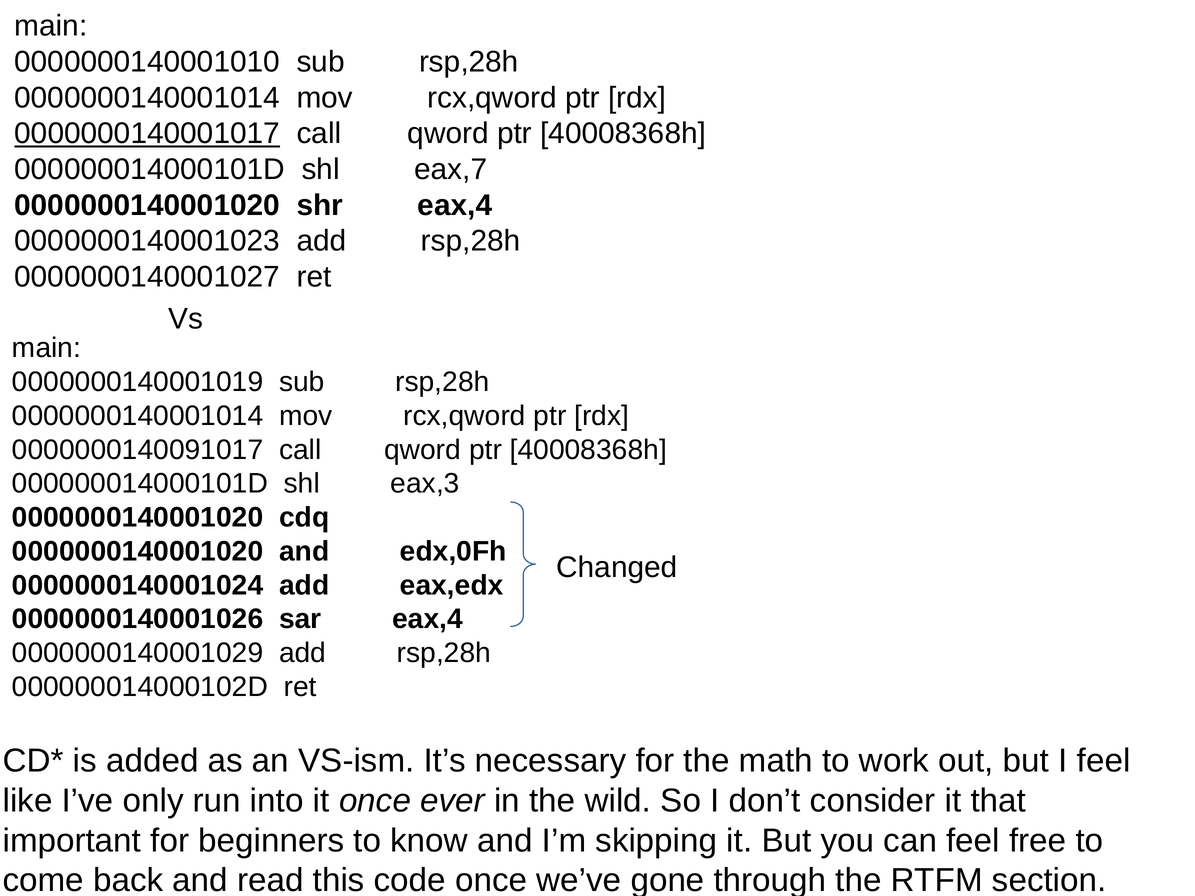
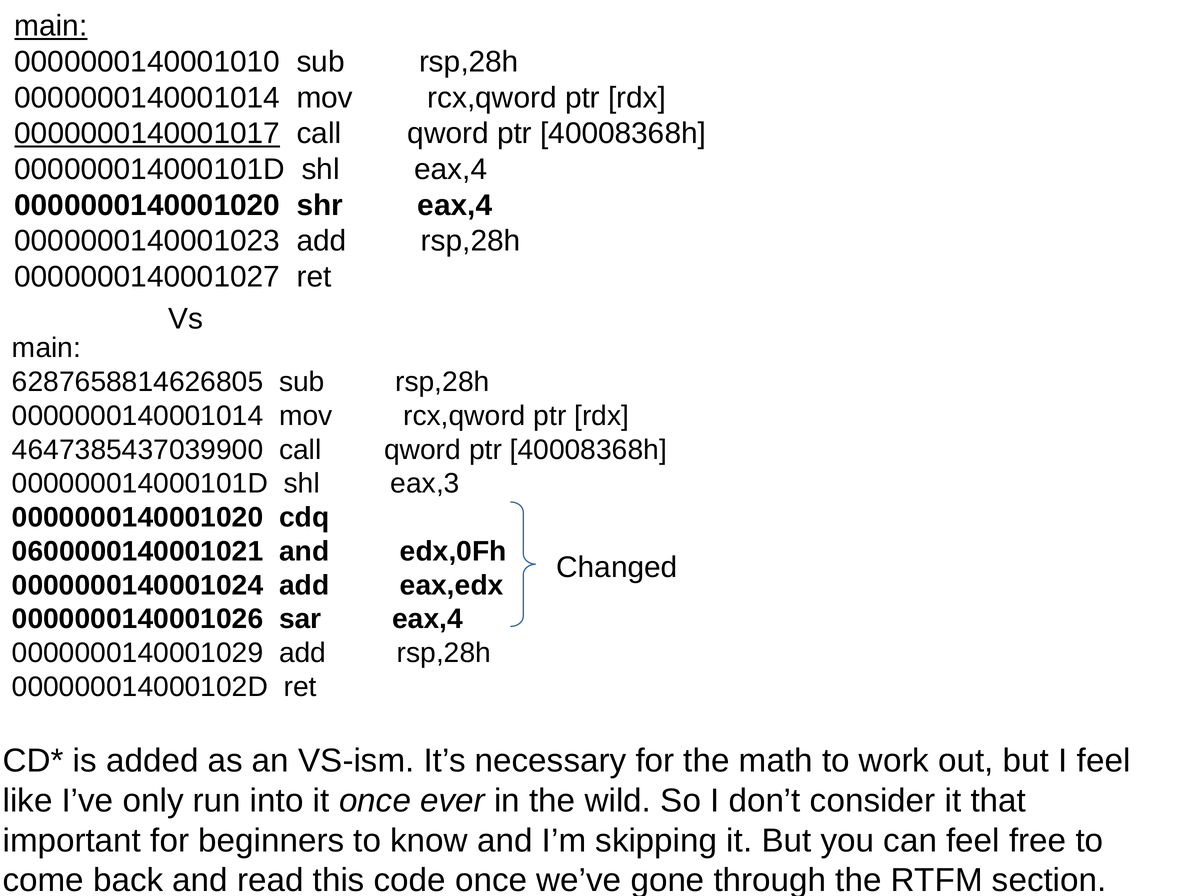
main underline: none -> present (51, 26)
shl eax,7: eax,7 -> eax,4 (451, 169)
0000000140001019: 0000000140001019 -> 6287658814626805 (138, 382)
0000000140091017: 0000000140091017 -> 4647385437039900 (138, 450)
0000000140001020: 0000000140001020 -> 0600000140001021 (138, 551)
